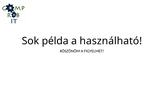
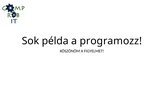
használható: használható -> programozz (111, 41)
